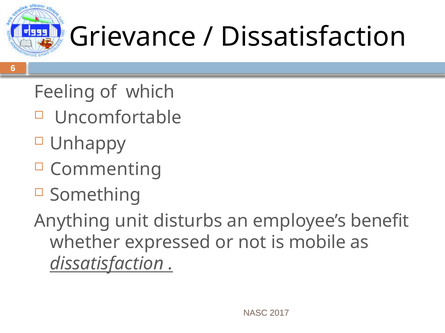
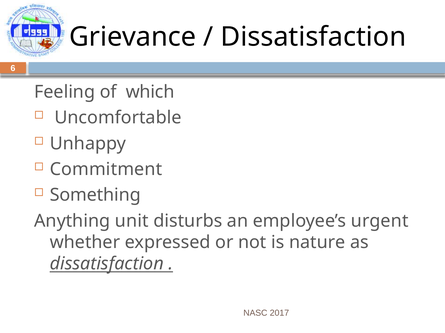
Commenting: Commenting -> Commitment (106, 170)
benefit: benefit -> urgent (380, 221)
mobile: mobile -> nature (317, 243)
